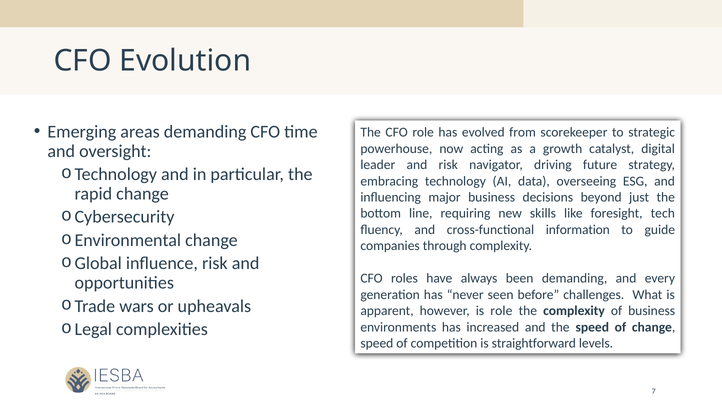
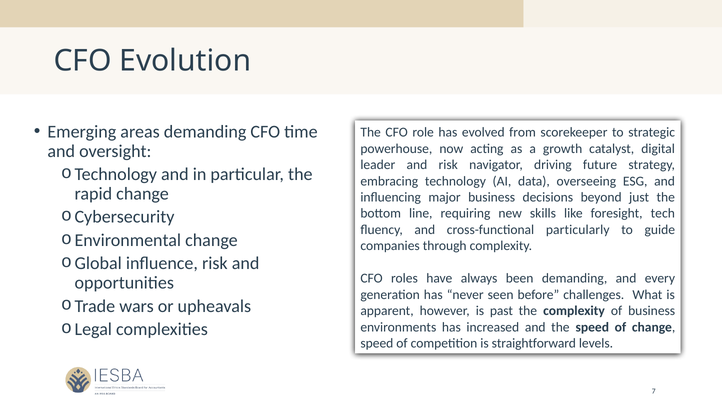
information: information -> particularly (578, 230)
is role: role -> past (501, 311)
